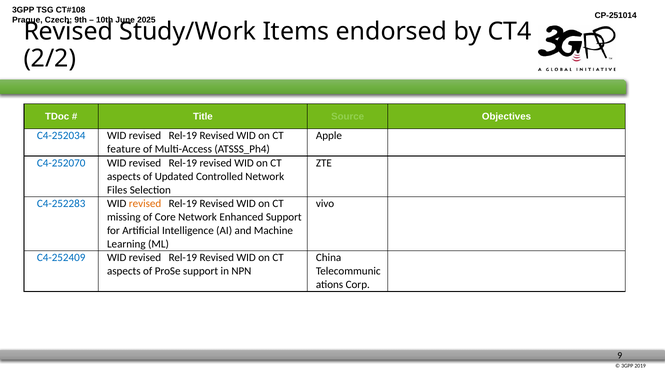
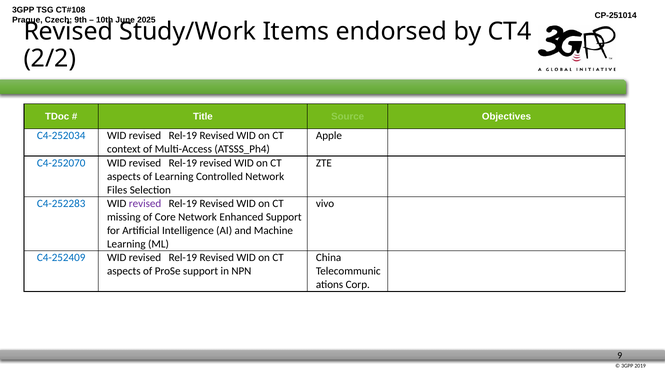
feature: feature -> context (124, 149)
of Updated: Updated -> Learning (174, 176)
revised colour: orange -> purple (145, 204)
